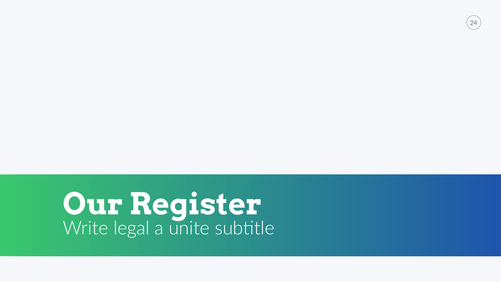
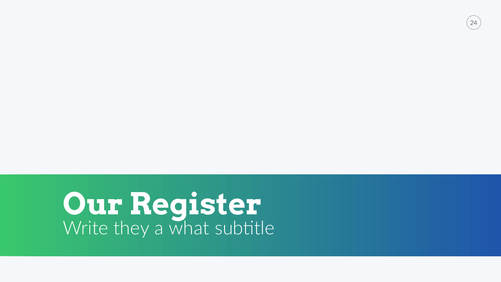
legal: legal -> they (131, 228)
unite: unite -> what (189, 228)
